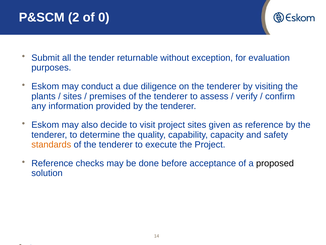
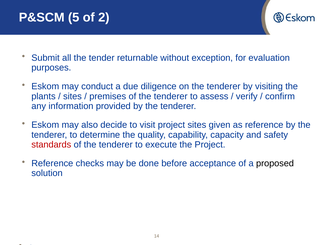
2: 2 -> 5 (74, 18)
0: 0 -> 2 (104, 18)
standards colour: orange -> red (51, 144)
